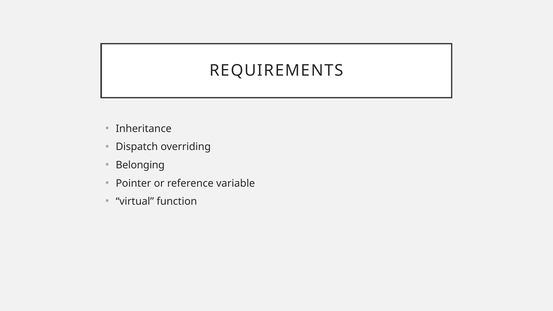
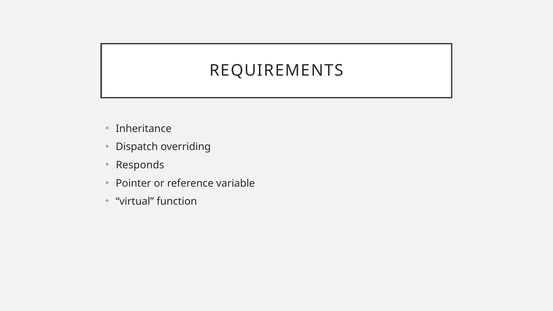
Belonging: Belonging -> Responds (140, 165)
